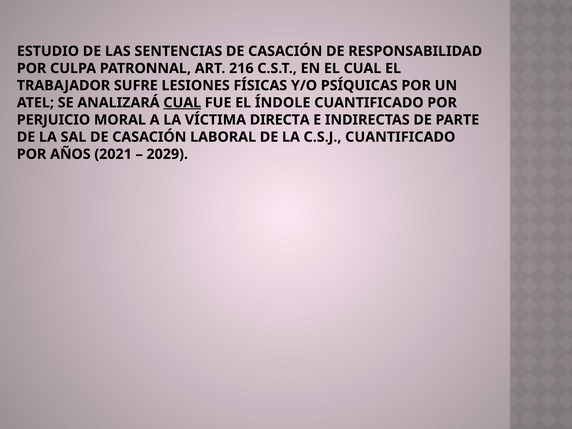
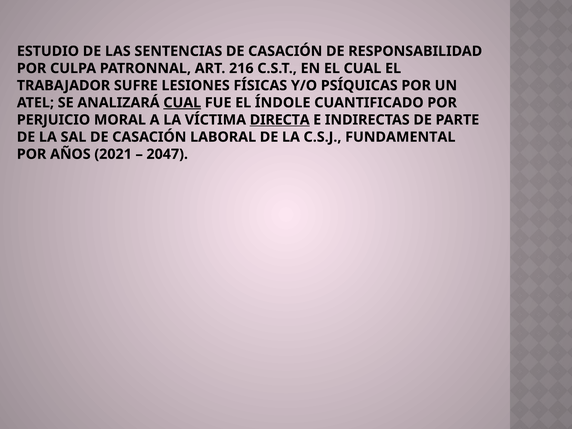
DIRECTA underline: none -> present (280, 120)
C.S.J CUANTIFICADO: CUANTIFICADO -> FUNDAMENTAL (400, 137)
2029: 2029 -> 2047 (167, 154)
